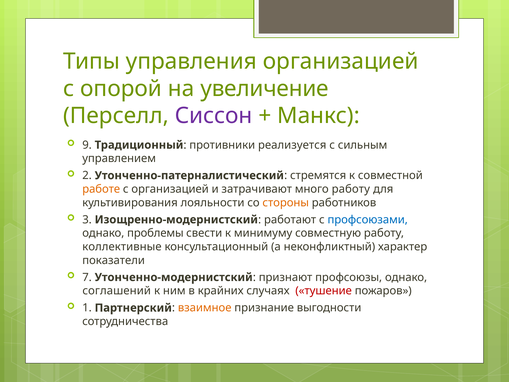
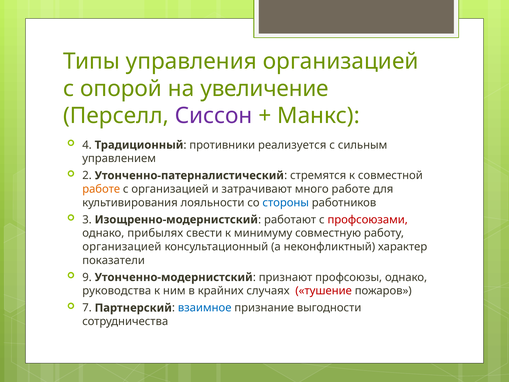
9: 9 -> 4 (87, 145)
много работу: работу -> работе (351, 189)
стороны colour: orange -> blue (286, 203)
профсоюзами colour: blue -> red (368, 219)
проблемы: проблемы -> прибылях (155, 233)
коллективные: коллективные -> организацией (122, 247)
7: 7 -> 9 (87, 277)
соглашений: соглашений -> руководства (117, 291)
1: 1 -> 7 (87, 308)
взаимное colour: orange -> blue (205, 308)
